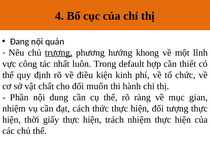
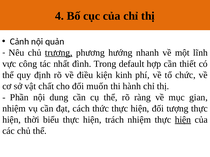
Đang: Đang -> Cảnh (20, 42)
khong: khong -> nhanh (147, 53)
luôn: luôn -> đình (82, 64)
giấy: giấy -> biểu (51, 120)
hiện underline: none -> present (183, 120)
